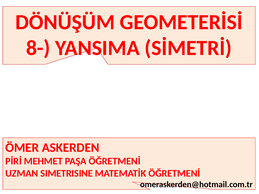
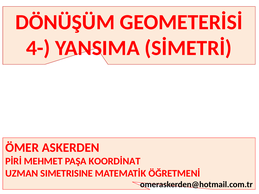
8-: 8- -> 4- (38, 48)
PAŞA ÖĞRETMENİ: ÖĞRETMENİ -> KOORDİNAT (115, 161)
